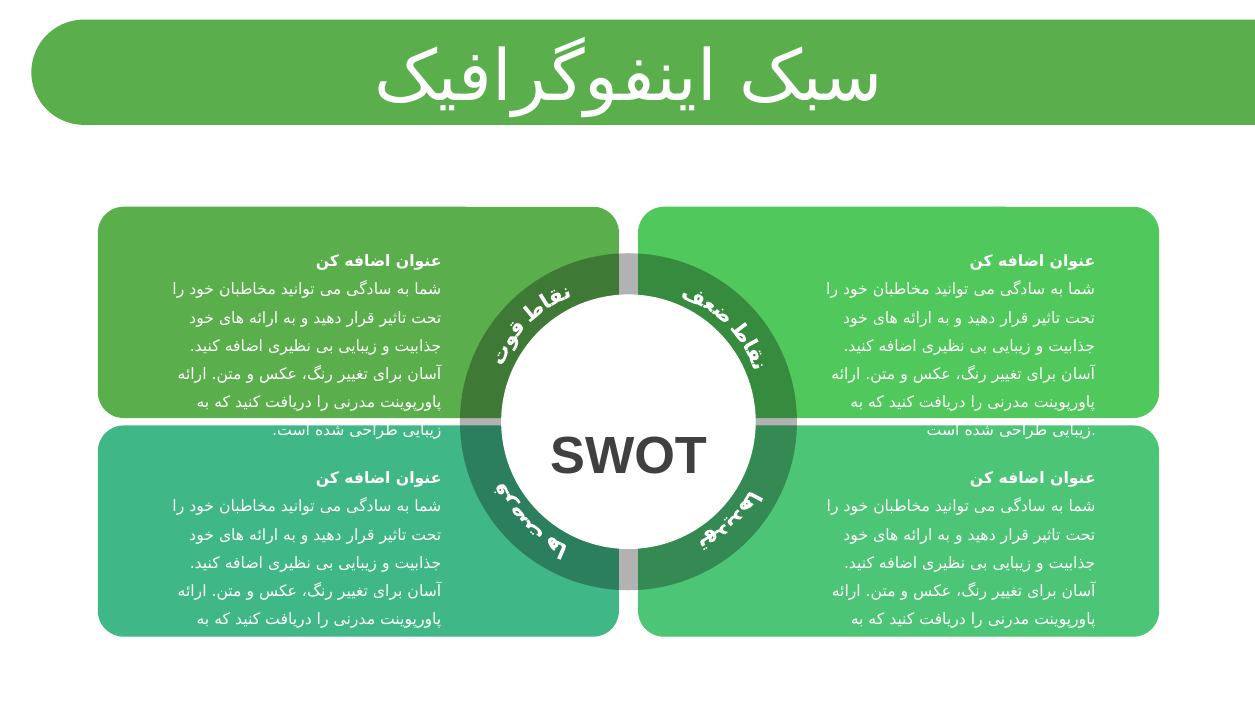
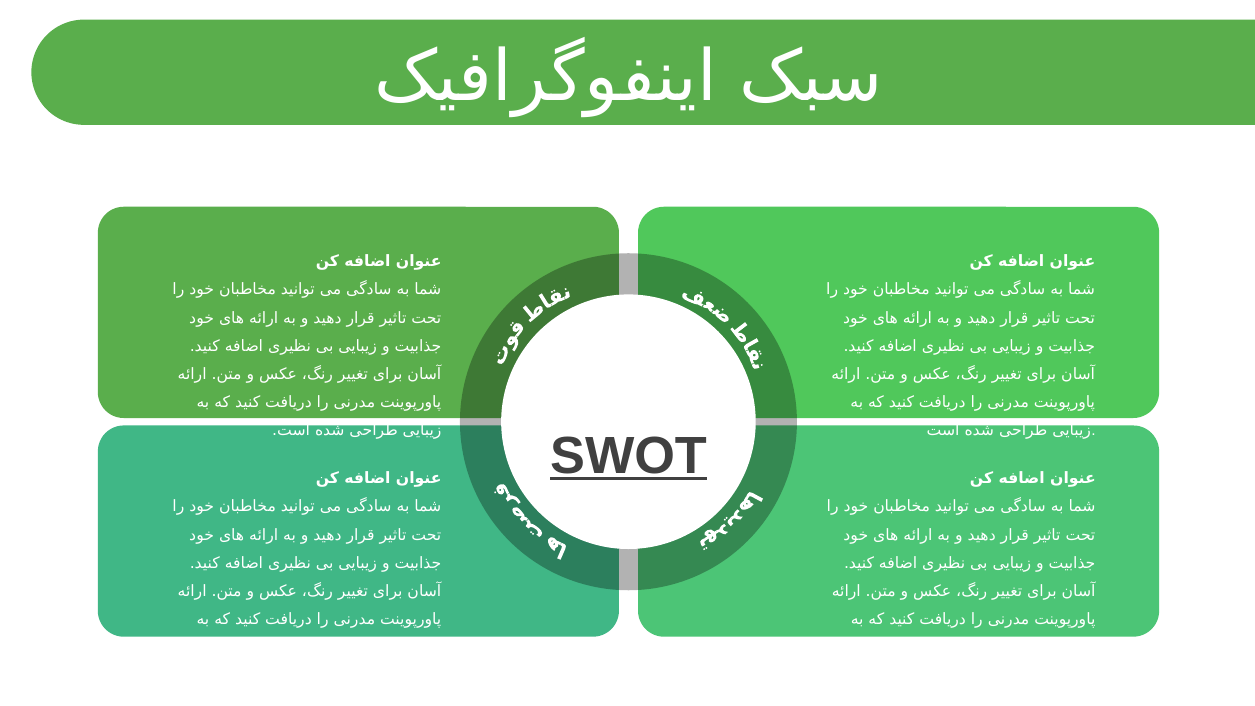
SWOT underline: none -> present (629, 456)
